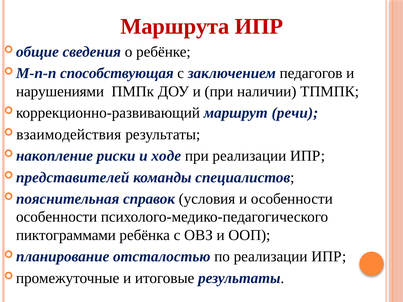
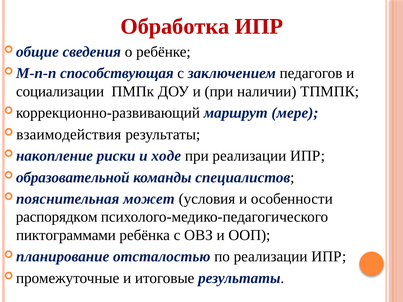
Маршрута: Маршрута -> Обработка (175, 26)
нарушениями: нарушениями -> социализации (60, 91)
речи: речи -> мере (295, 113)
представителей: представителей -> образовательной (73, 178)
справок: справок -> может (149, 199)
особенности: особенности -> распорядком (57, 217)
